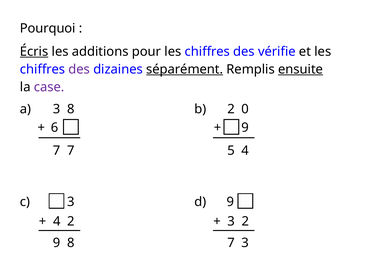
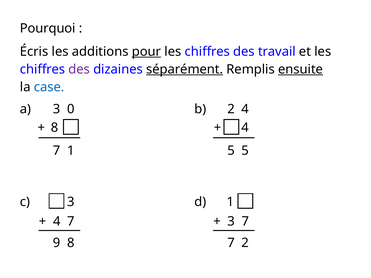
Écris underline: present -> none (34, 52)
pour underline: none -> present (146, 52)
vérifie: vérifie -> travail (277, 52)
case colour: purple -> blue (49, 87)
3 8: 8 -> 0 (71, 109)
2 0: 0 -> 4 (245, 109)
6: 6 -> 8 (54, 128)
9: 9 -> 4 (245, 128)
7 7: 7 -> 1 (71, 151)
5 4: 4 -> 5 (245, 151)
c 9: 9 -> 1 (230, 202)
4 2: 2 -> 7 (71, 221)
3 2: 2 -> 7 (245, 221)
7 3: 3 -> 2 (245, 243)
